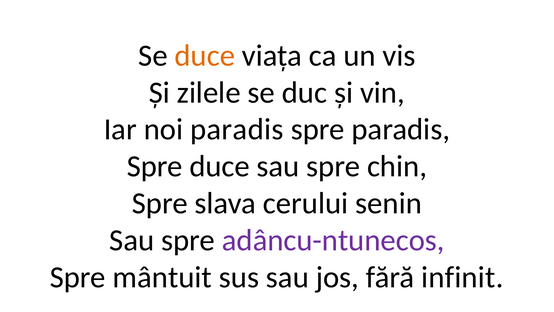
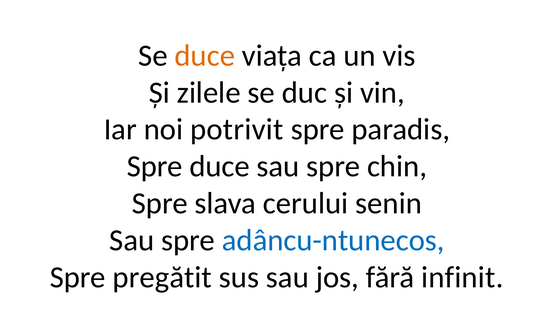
noi paradis: paradis -> potrivit (237, 129)
adâncu-ntunecos colour: purple -> blue (333, 240)
mântuit: mântuit -> pregătit (162, 277)
